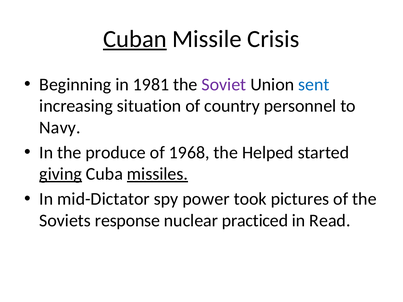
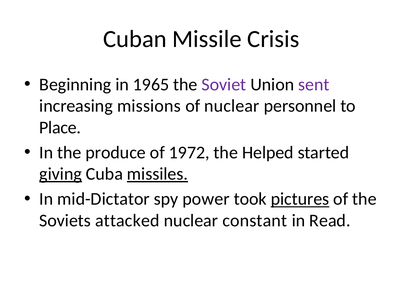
Cuban underline: present -> none (135, 39)
1981: 1981 -> 1965 (151, 85)
sent colour: blue -> purple (314, 85)
situation: situation -> missions (149, 106)
of country: country -> nuclear (232, 106)
Navy: Navy -> Place (60, 128)
1968: 1968 -> 1972 (189, 153)
pictures underline: none -> present (300, 199)
response: response -> attacked (127, 221)
practiced: practiced -> constant (255, 221)
